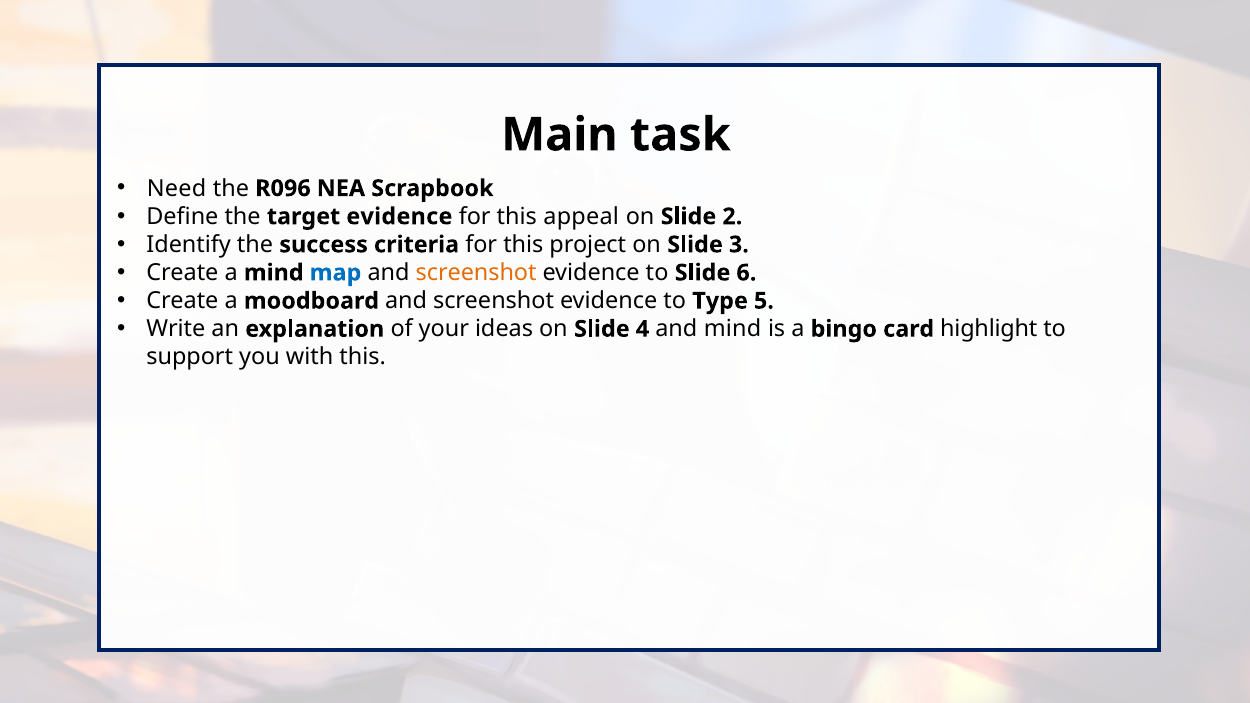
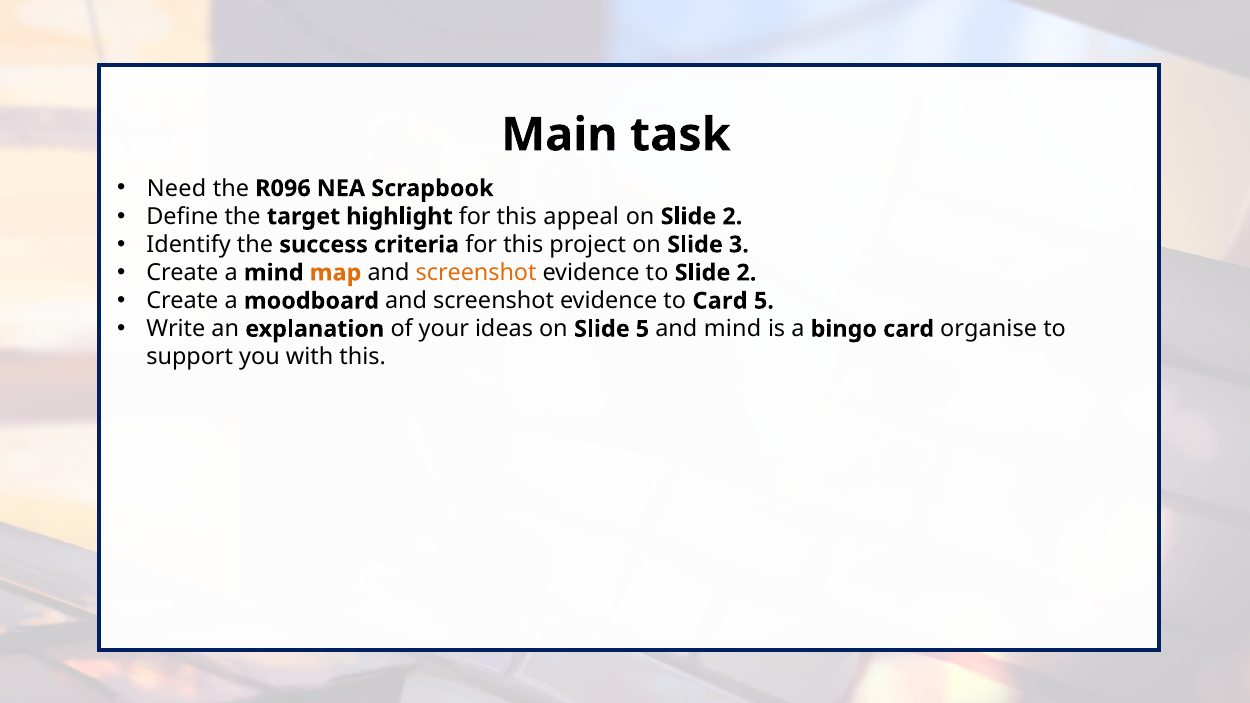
target evidence: evidence -> highlight (399, 217)
map colour: blue -> orange (336, 273)
to Slide 6: 6 -> 2 (746, 273)
to Type: Type -> Card (720, 301)
Slide 4: 4 -> 5 (642, 329)
highlight: highlight -> organise (989, 329)
